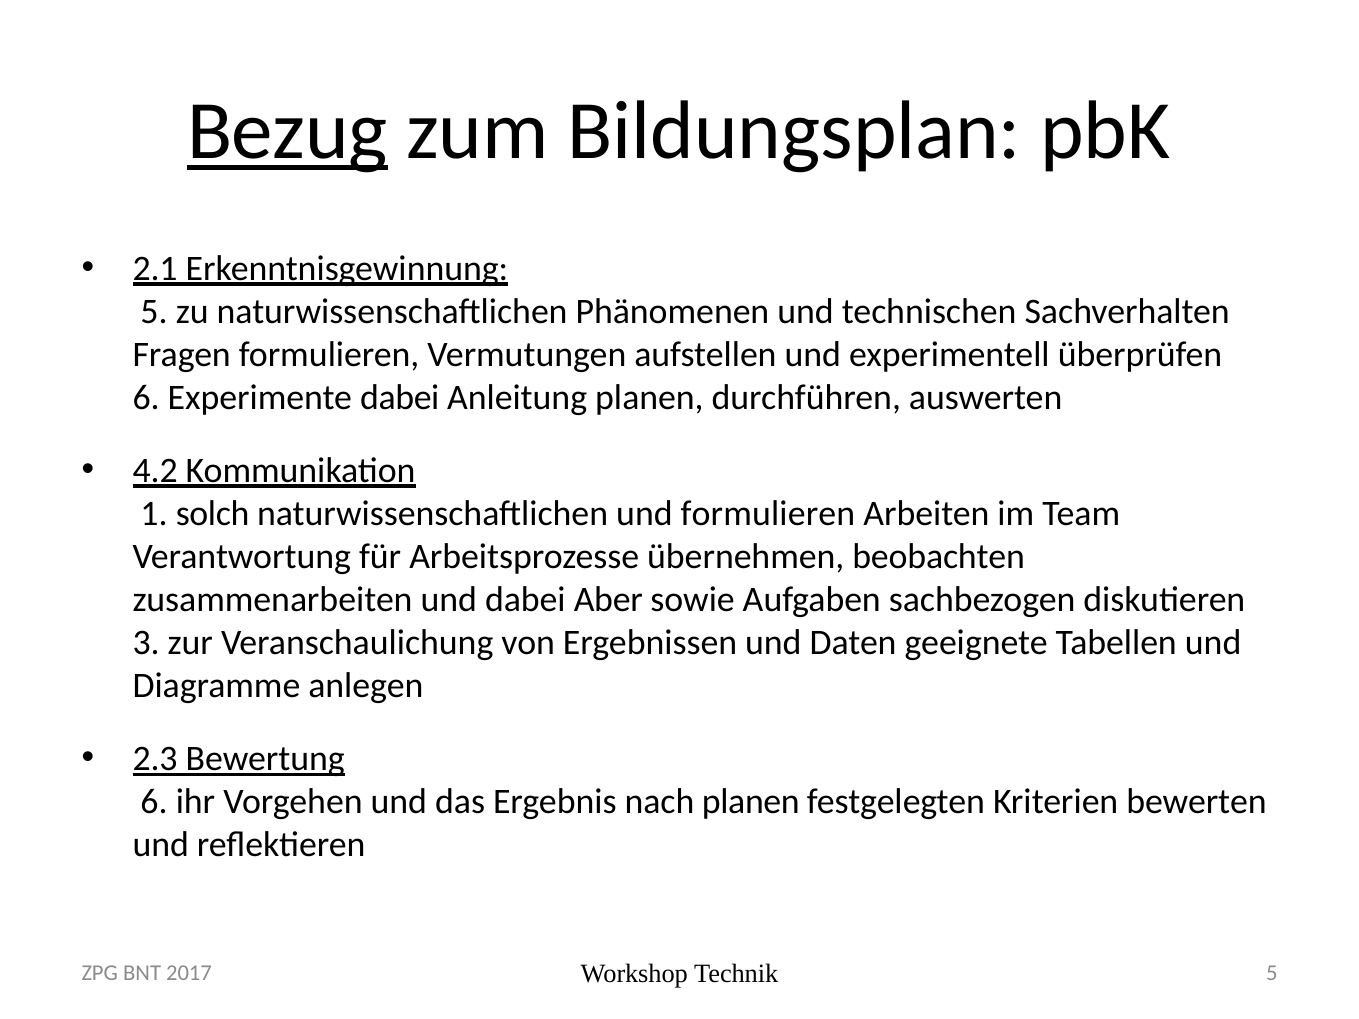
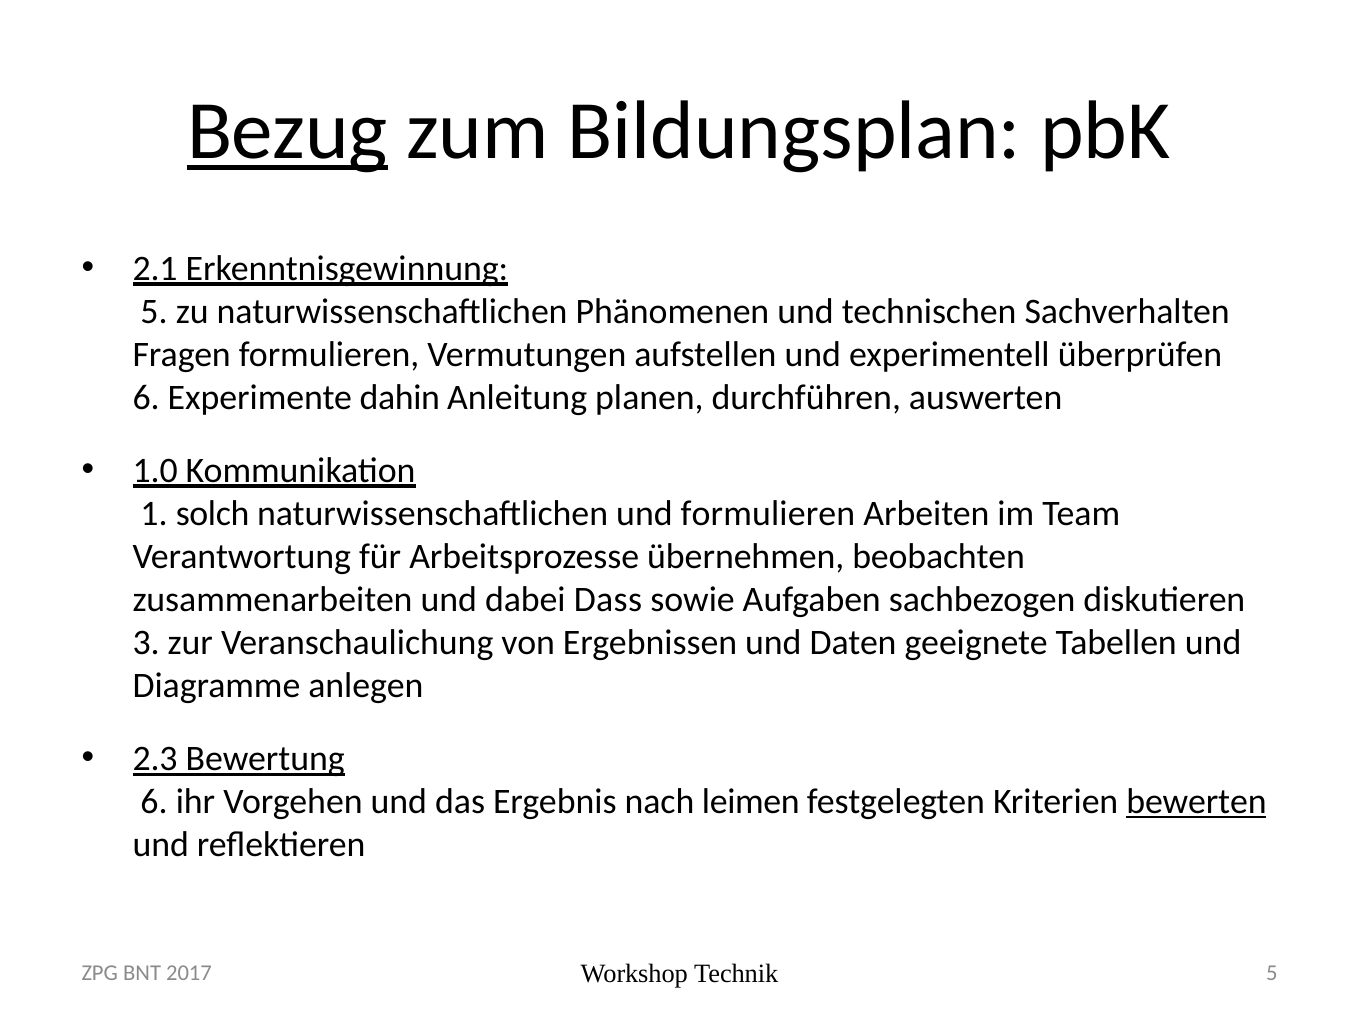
Experimente dabei: dabei -> dahin (400, 398)
4.2: 4.2 -> 1.0 (155, 471)
Aber: Aber -> Dass (608, 600)
nach planen: planen -> leimen (751, 802)
bewerten underline: none -> present (1196, 802)
